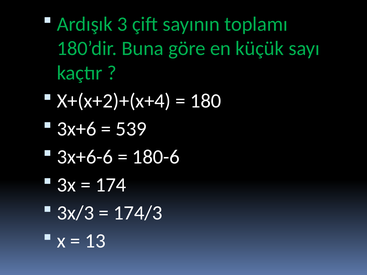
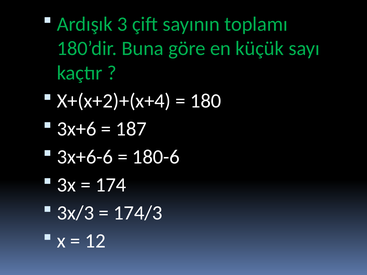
539: 539 -> 187 (131, 129)
13: 13 -> 12 (95, 241)
